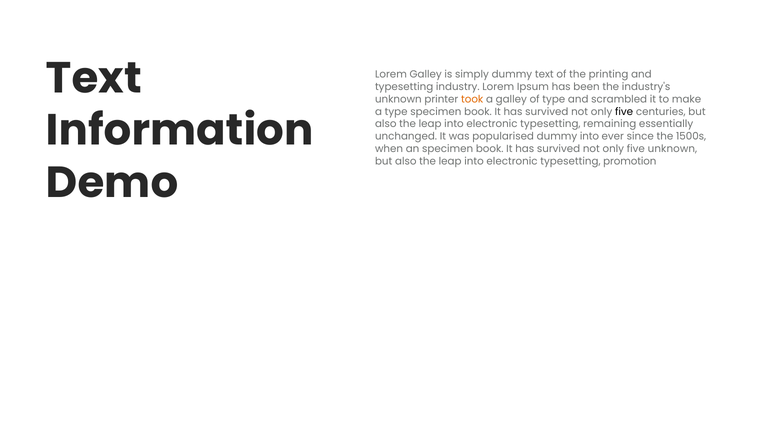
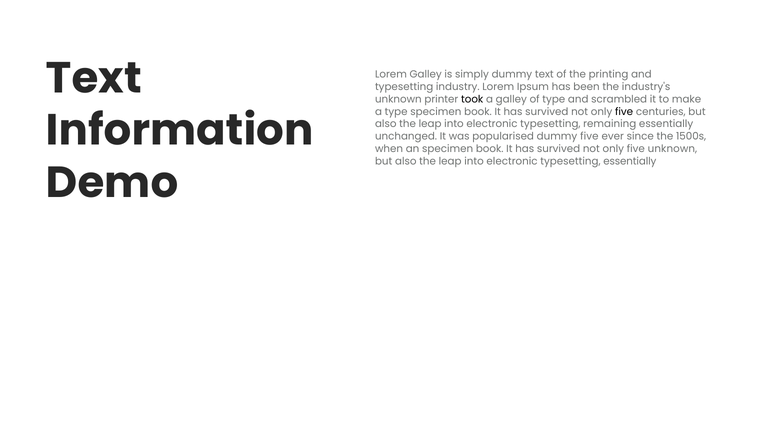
took colour: orange -> black (472, 99)
dummy into: into -> five (589, 136)
typesetting promotion: promotion -> essentially (630, 161)
